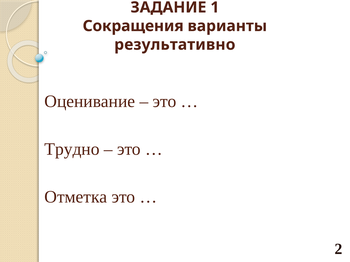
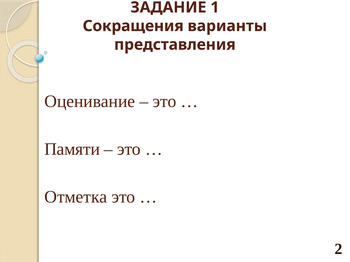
результативно: результативно -> представления (175, 45)
Трудно: Трудно -> Памяти (72, 149)
